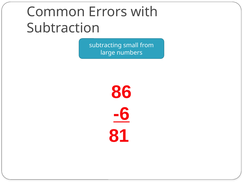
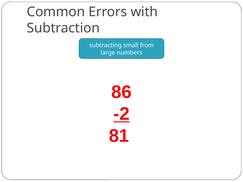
-6: -6 -> -2 (121, 114)
